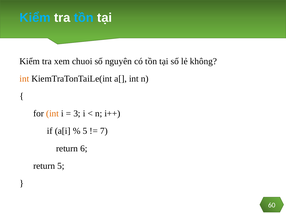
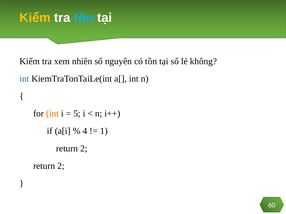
Kiểm colour: light blue -> yellow (35, 18)
chuoi: chuoi -> nhiên (82, 61)
int colour: orange -> blue (24, 79)
3: 3 -> 5 (77, 114)
5: 5 -> 4 (85, 131)
7: 7 -> 1 (104, 131)
6: 6 -> 2 (84, 149)
5: 5 -> 2 (61, 166)
